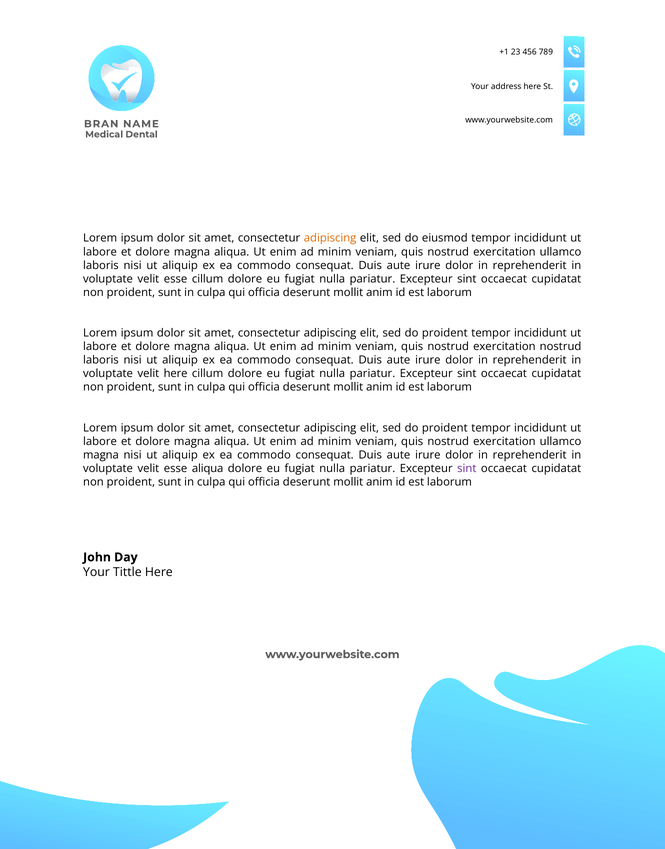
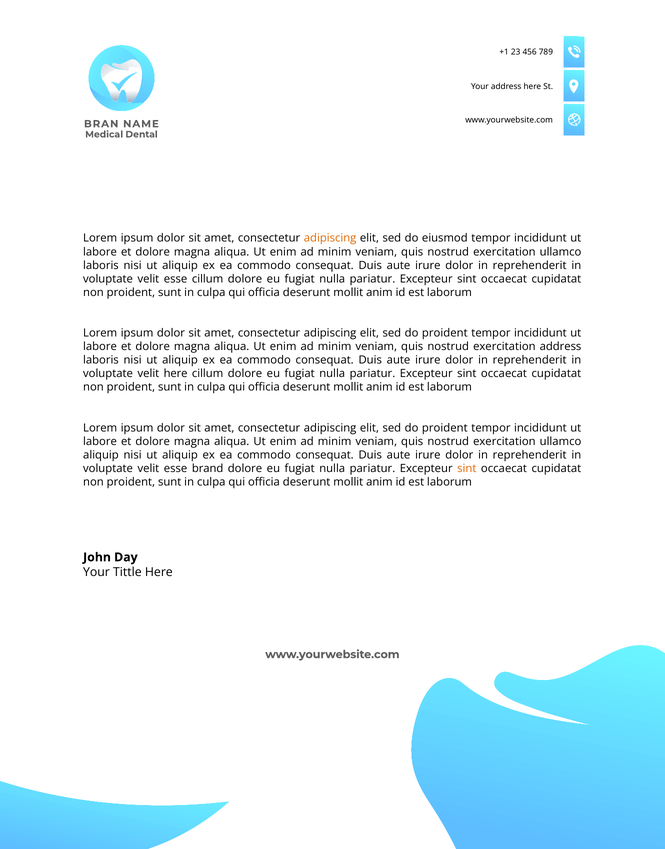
exercitation nostrud: nostrud -> address (561, 347)
magna: magna -> aliquip (101, 455)
esse aliqua: aliqua -> brand (208, 469)
sint colour: purple -> orange (467, 469)
